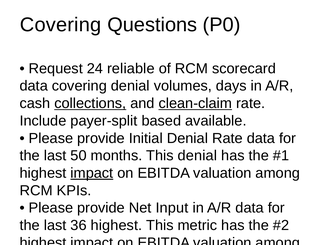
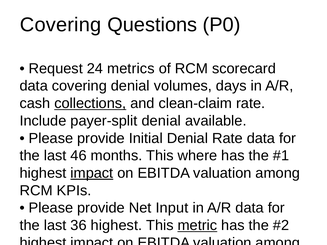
reliable: reliable -> metrics (131, 69)
clean-claim underline: present -> none (195, 103)
payer-split based: based -> denial (161, 121)
50: 50 -> 46 (79, 156)
This denial: denial -> where (197, 156)
metric underline: none -> present (197, 226)
